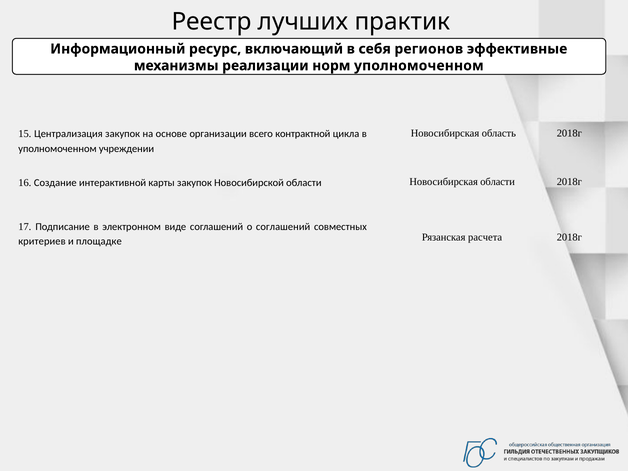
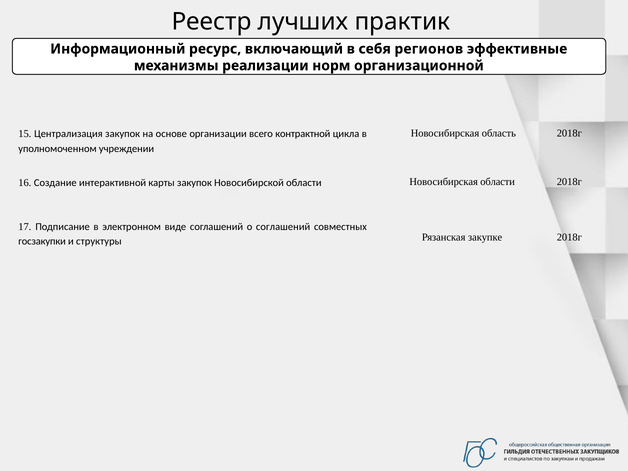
норм уполномоченном: уполномоченном -> организационной (419, 66)
критериев: критериев -> госзакупки (42, 241)
площадке: площадке -> структуры (99, 241)
расчета: расчета -> закупке (485, 237)
